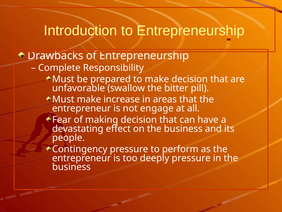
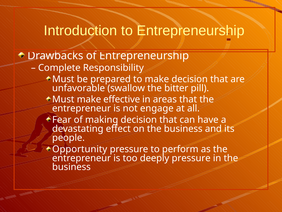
increase: increase -> effective (122, 99)
Contingency: Contingency -> Opportunity (80, 149)
